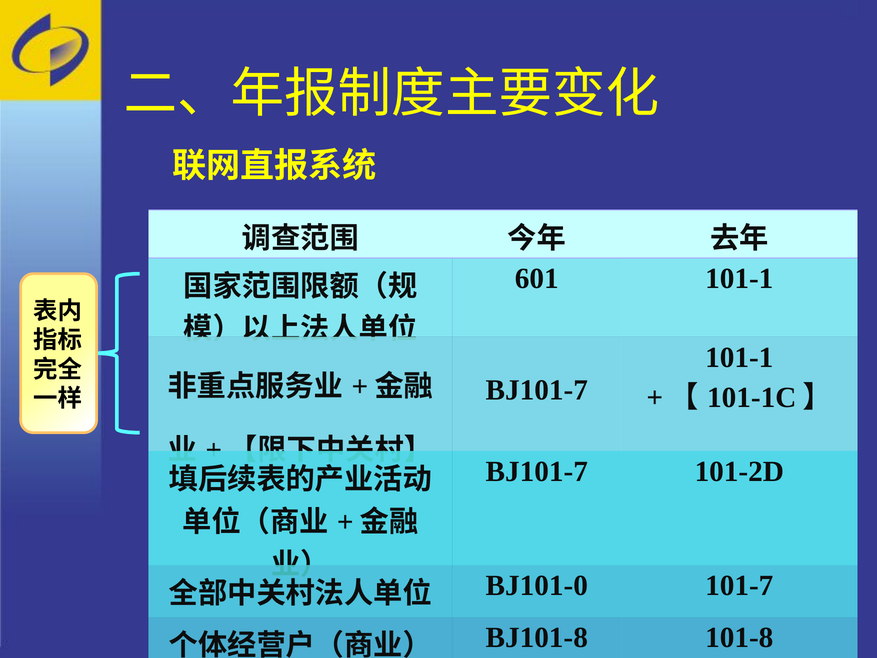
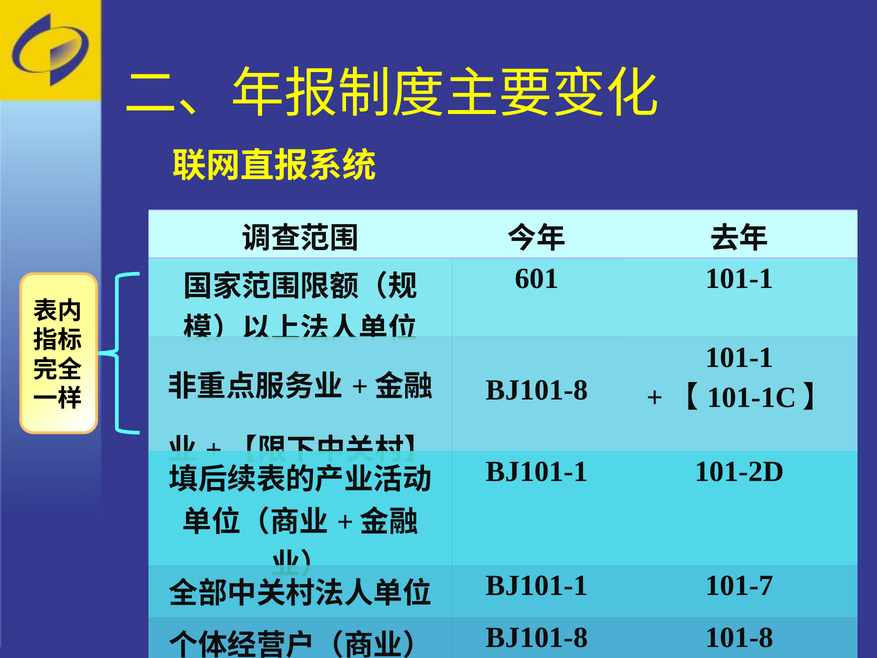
BJ101-7: BJ101-7 -> BJ101-8 (537, 390)
BJ101-7: BJ101-7 -> BJ101-1 (537, 472)
BJ101-0: BJ101-0 -> BJ101-1 (537, 586)
